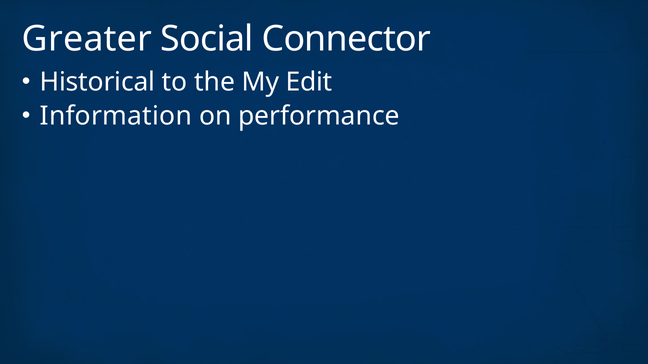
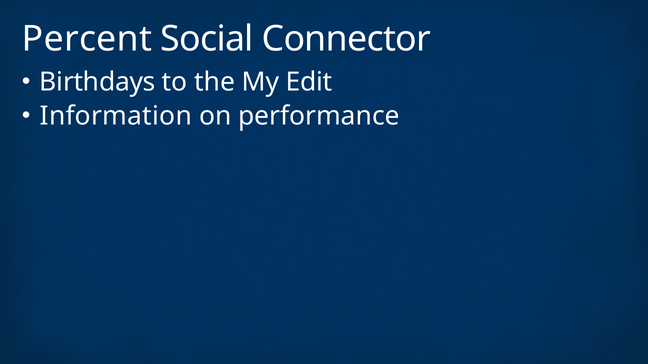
Greater: Greater -> Percent (87, 39)
Historical: Historical -> Birthdays (98, 82)
